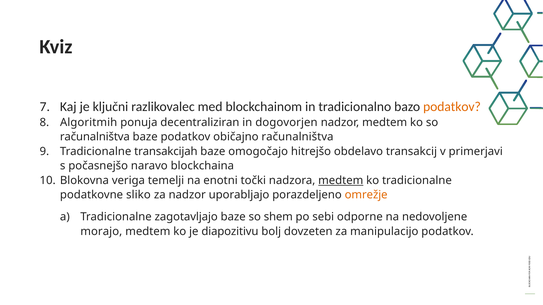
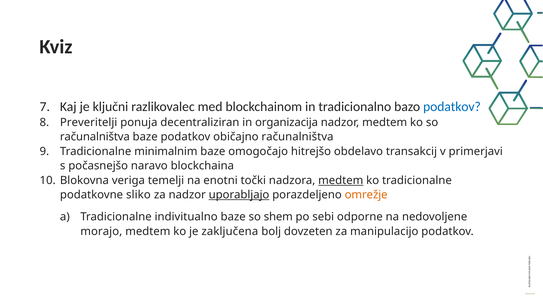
podatkov colour: orange -> blue (452, 107)
Algoritmih: Algoritmih -> Preveritelji (89, 123)
dogovorjen: dogovorjen -> organizacija (287, 123)
transakcijah: transakcijah -> minimalnim (166, 152)
uporabljajo underline: none -> present (239, 195)
zagotavljajo: zagotavljajo -> indivitualno (186, 217)
diapozitivu: diapozitivu -> zaključena (230, 232)
